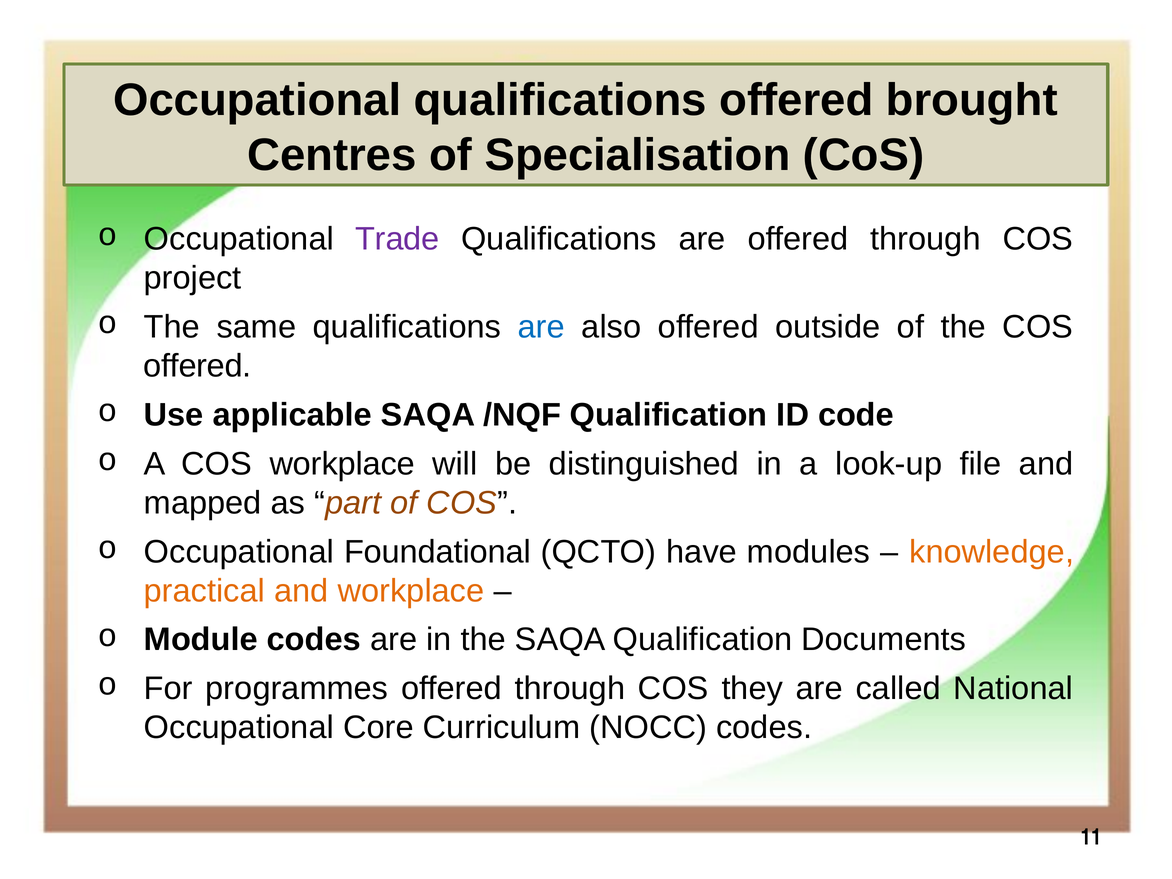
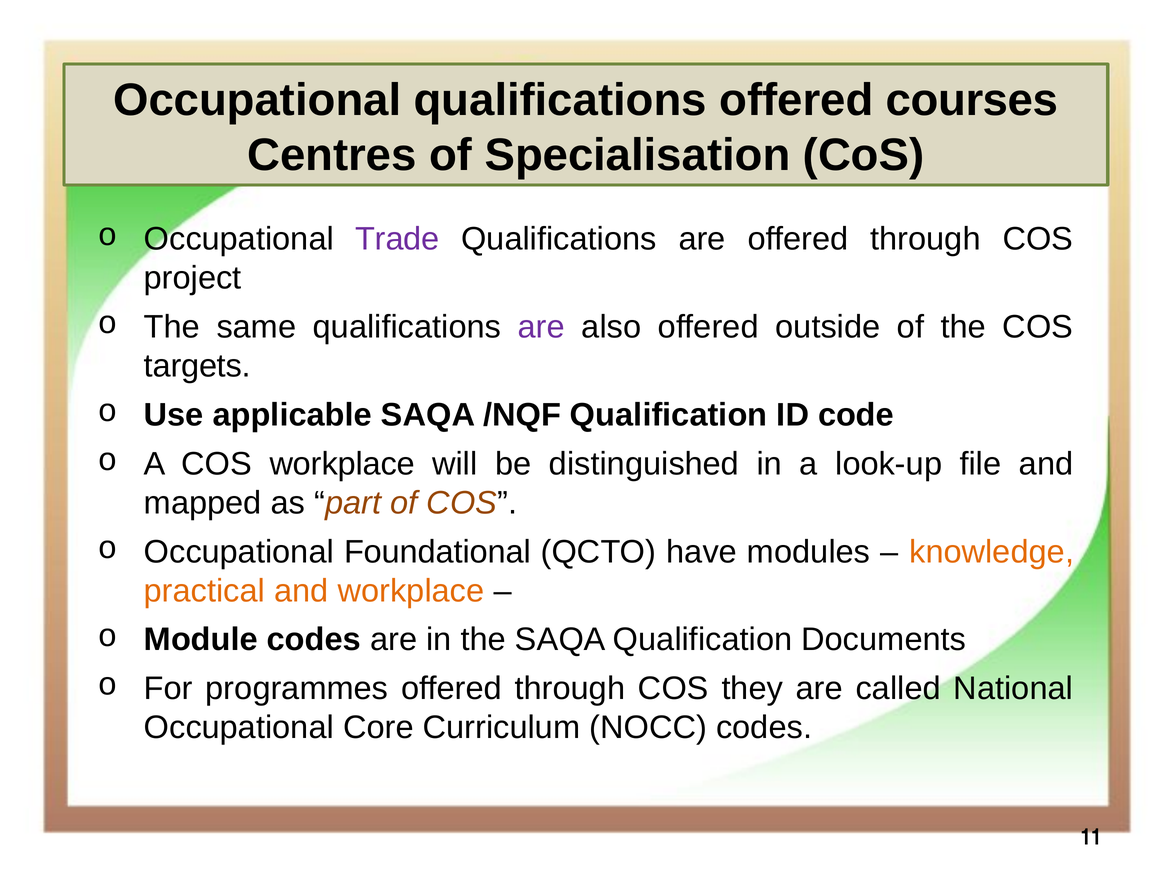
brought: brought -> courses (972, 100)
are colour: blue -> purple (541, 327)
offered: offered -> targets (197, 366)
